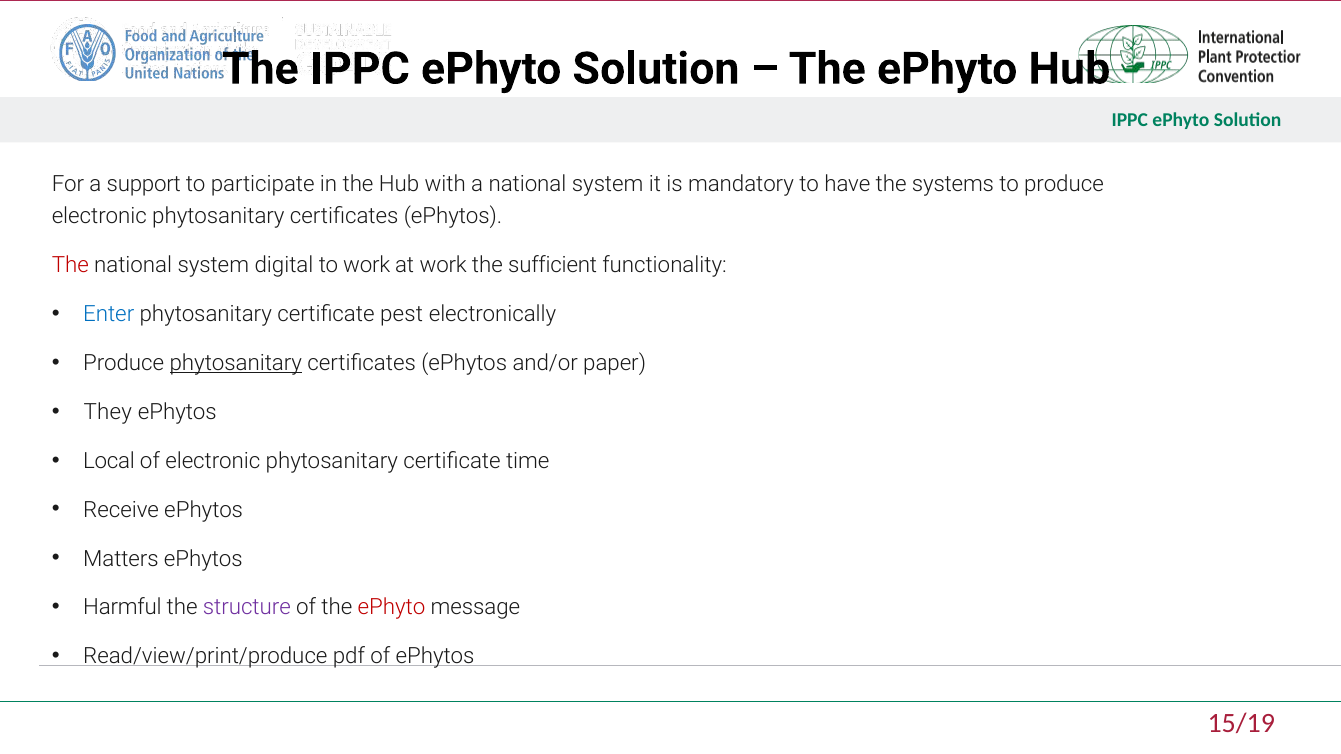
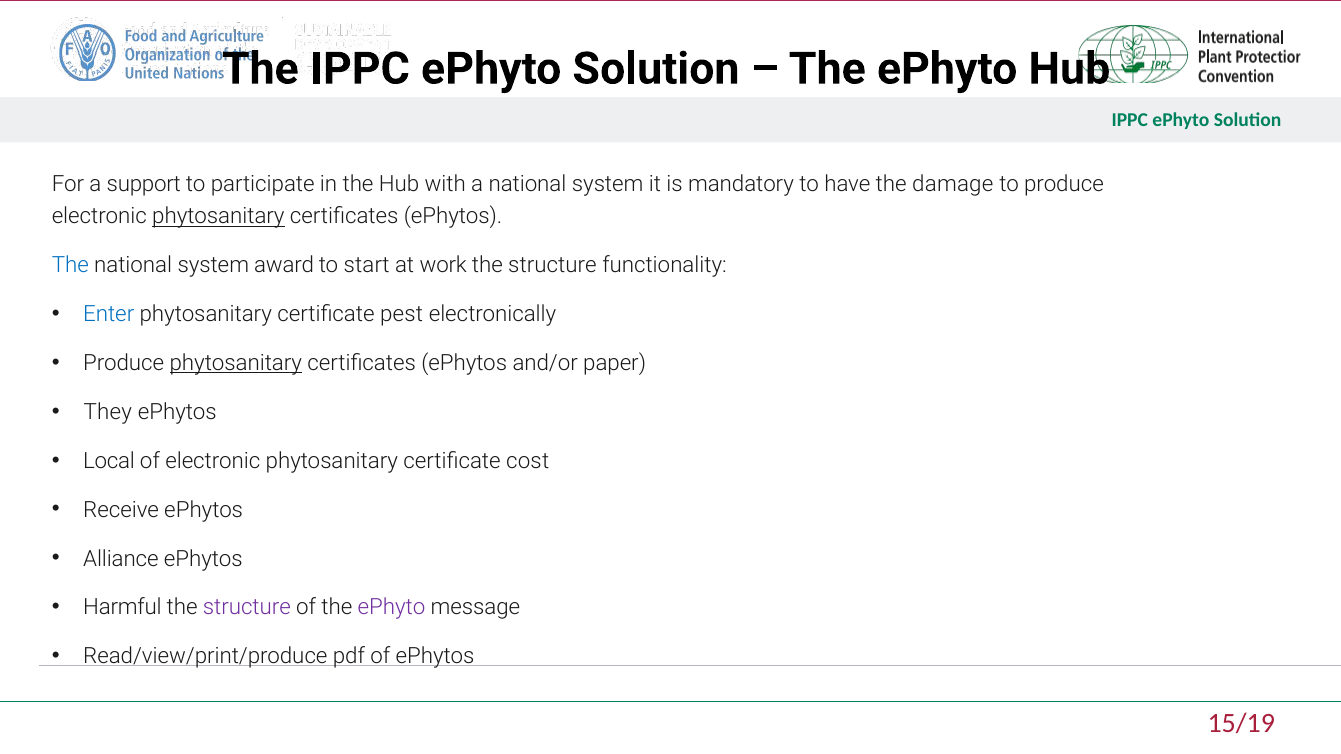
systems: systems -> damage (953, 185)
phytosanitary underline: none -> present (218, 217)
The colour: red -> blue (70, 266)
digital: digital -> award (284, 266)
to work: work -> start (367, 266)
sufficient: sufficient -> structure (552, 266)
time: time -> cost (528, 461)
Matters: Matters -> Alliance (121, 559)
ePhyto colour: red -> purple (392, 608)
